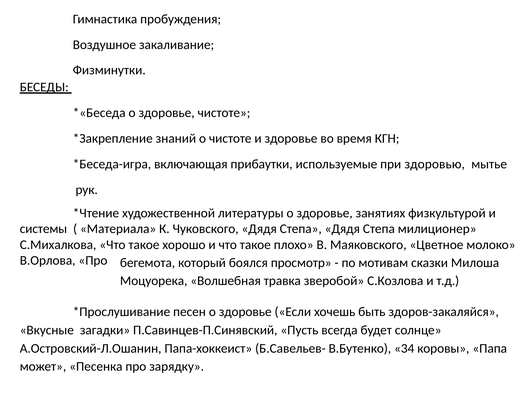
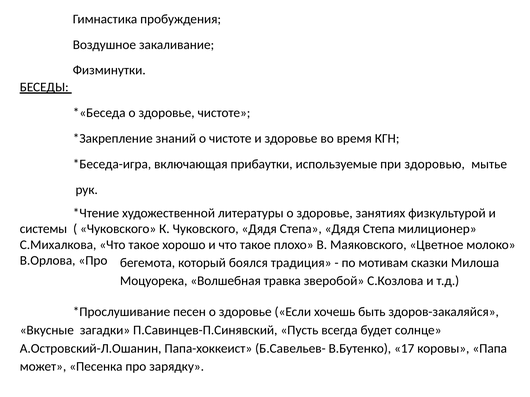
Материала: Материала -> Чуковского (118, 229)
просмотр: просмотр -> традиция (301, 263)
34: 34 -> 17 (404, 349)
